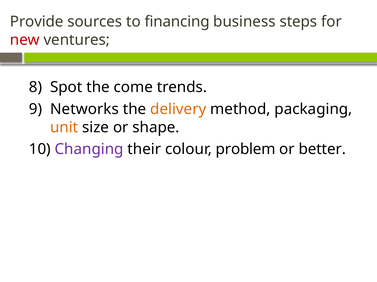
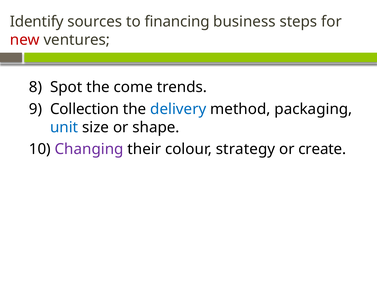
Provide: Provide -> Identify (37, 22)
Networks: Networks -> Collection (85, 109)
delivery colour: orange -> blue (178, 109)
unit colour: orange -> blue (64, 128)
problem: problem -> strategy (246, 150)
better: better -> create (322, 150)
